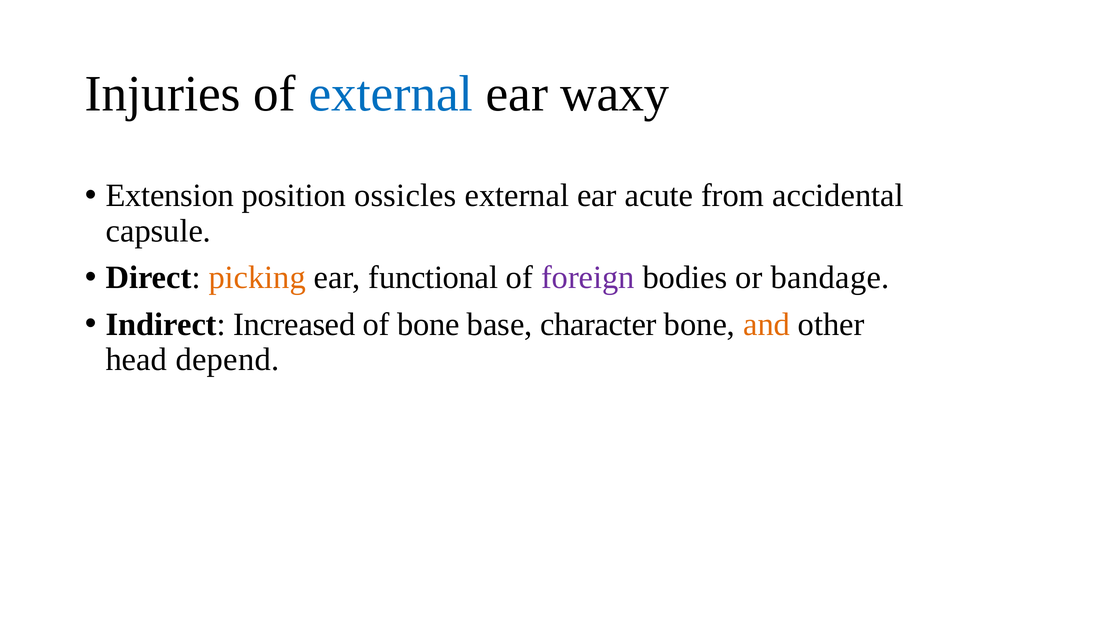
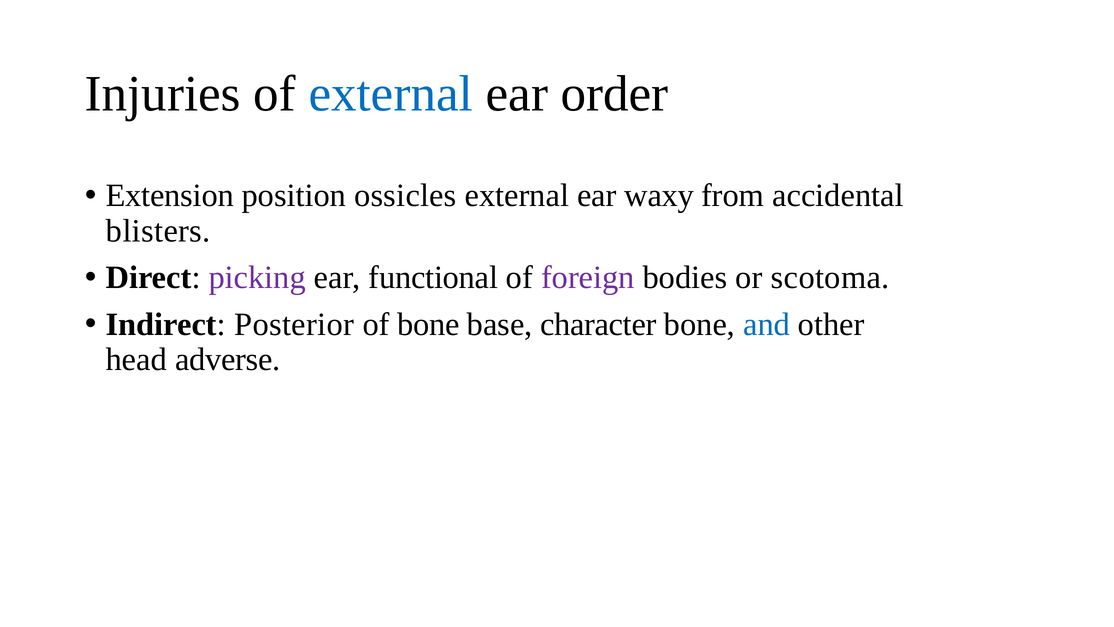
waxy: waxy -> order (615, 94)
acute: acute -> waxy (659, 196)
capsule: capsule -> blisters (158, 231)
picking colour: orange -> purple (257, 277)
bandage: bandage -> scotoma (830, 277)
Increased: Increased -> Posterior (294, 324)
and colour: orange -> blue (767, 324)
depend: depend -> adverse (228, 359)
